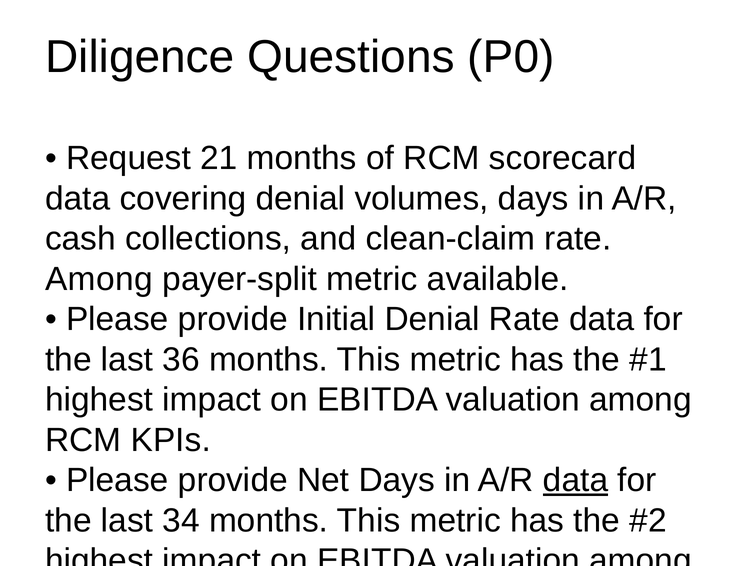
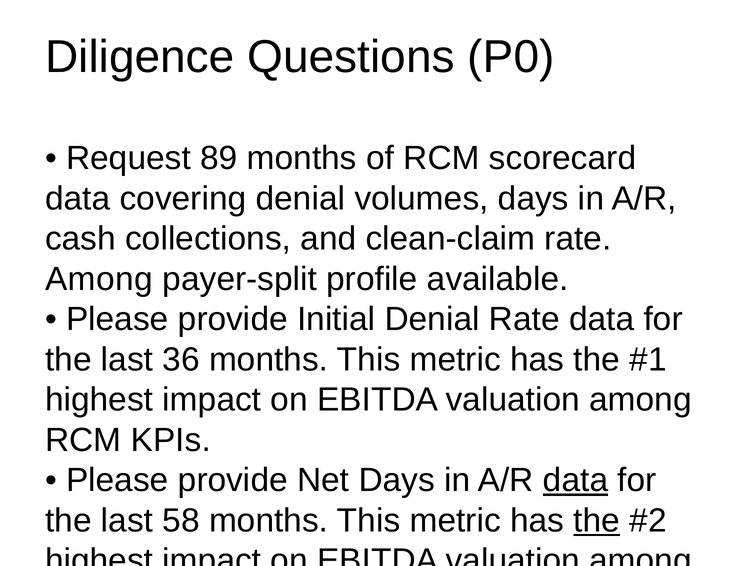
21: 21 -> 89 (219, 158)
payer-split metric: metric -> profile (372, 279)
34: 34 -> 58 (181, 520)
the underline: none -> present (597, 520)
